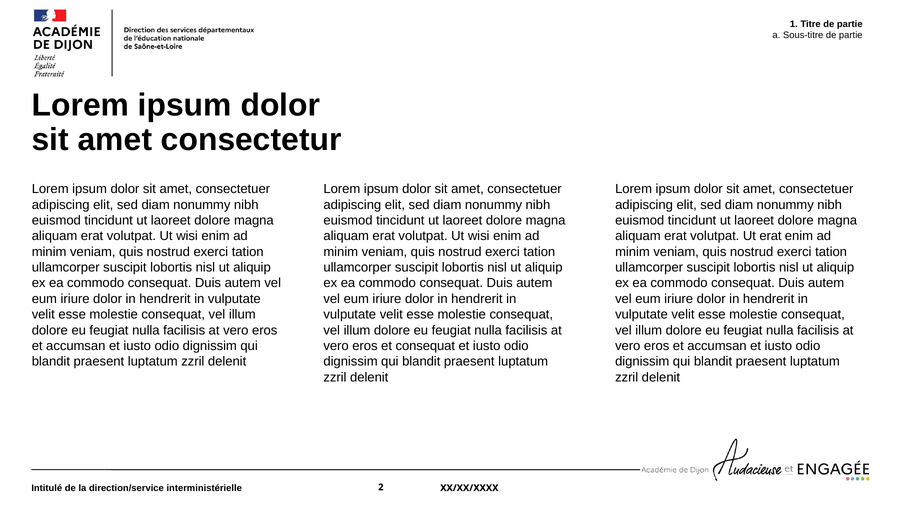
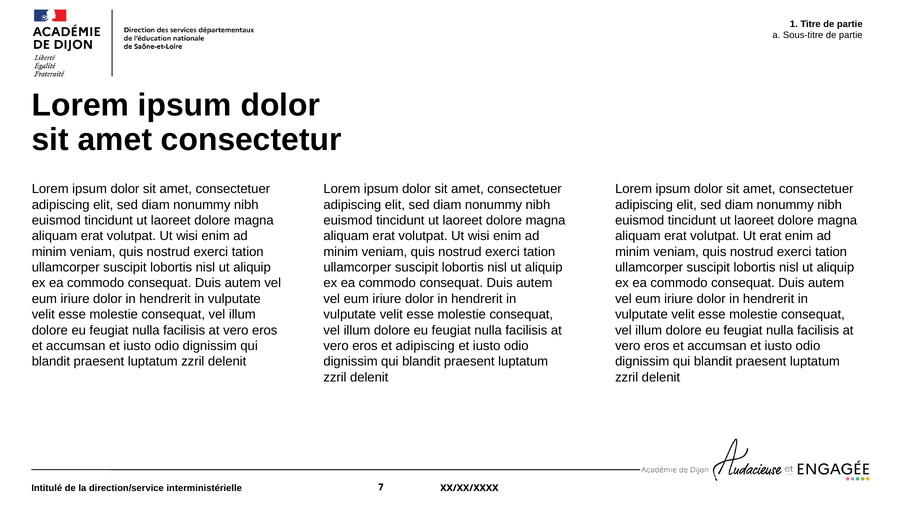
et consequat: consequat -> adipiscing (425, 346)
2: 2 -> 7 (381, 487)
